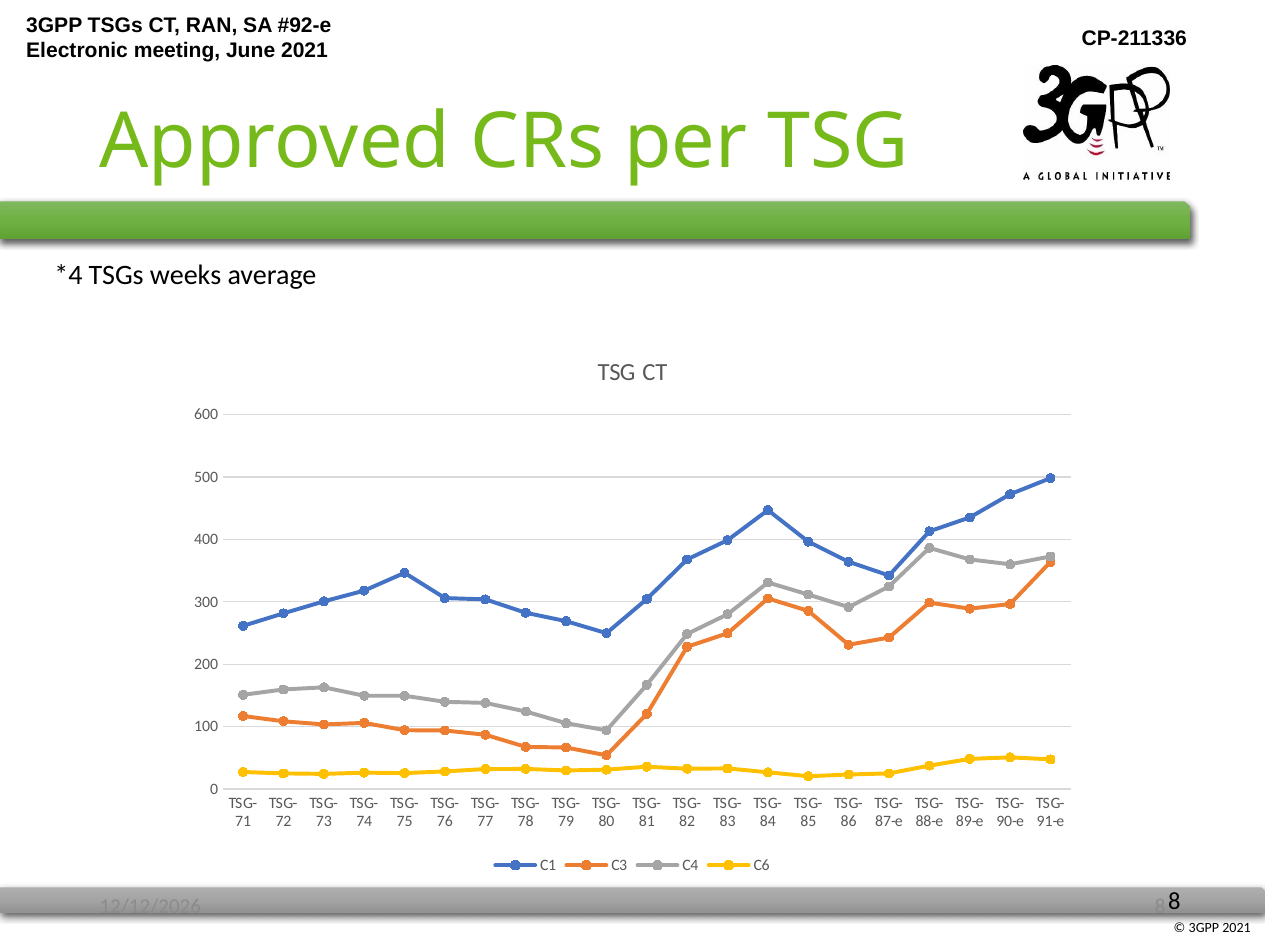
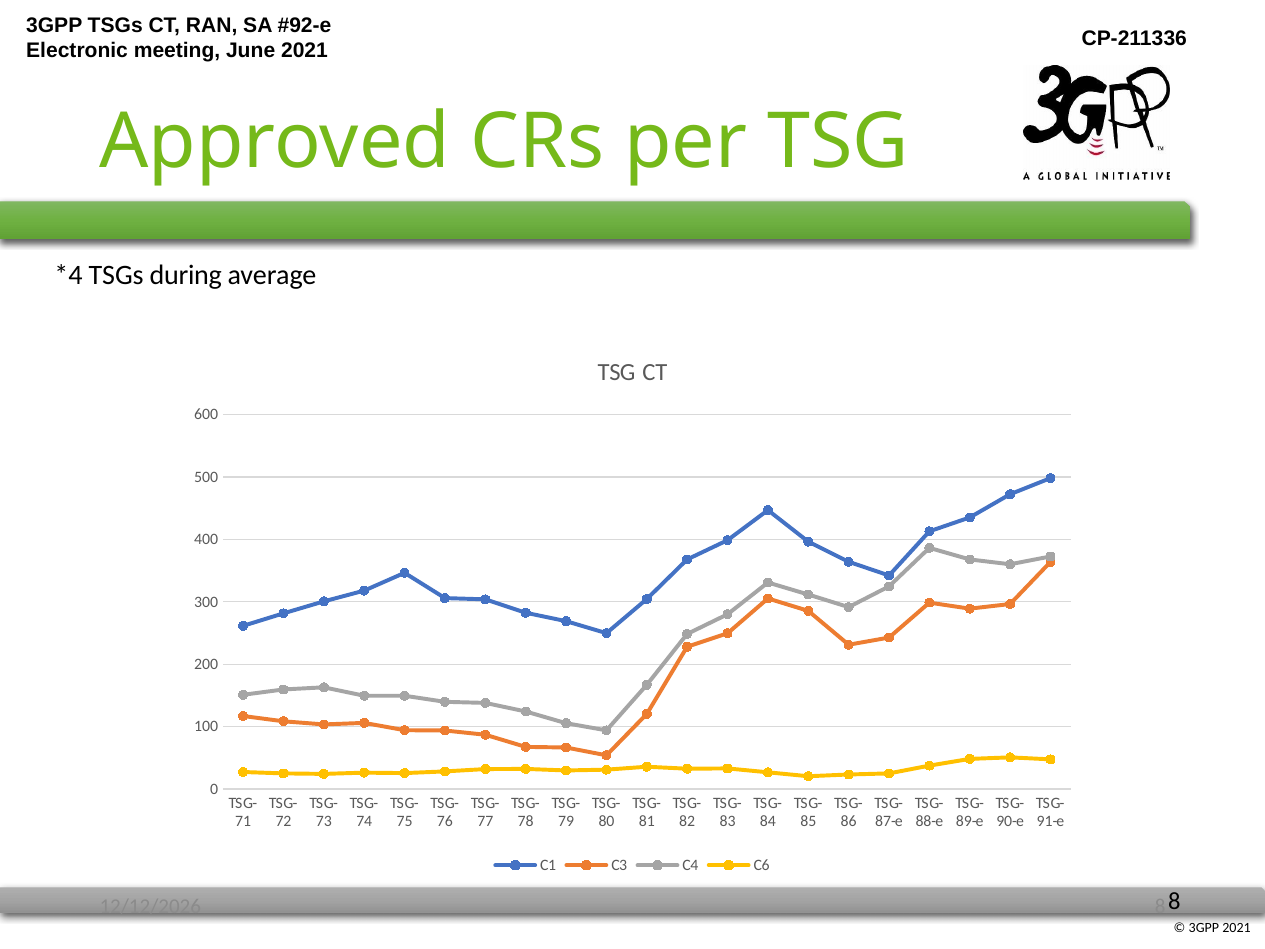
weeks: weeks -> during (186, 276)
